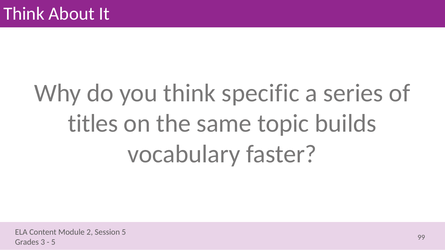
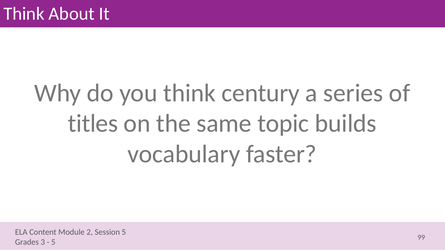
specific: specific -> century (261, 93)
